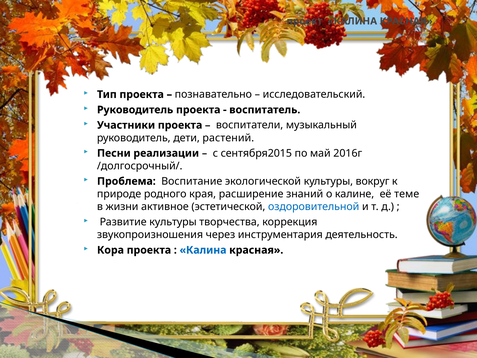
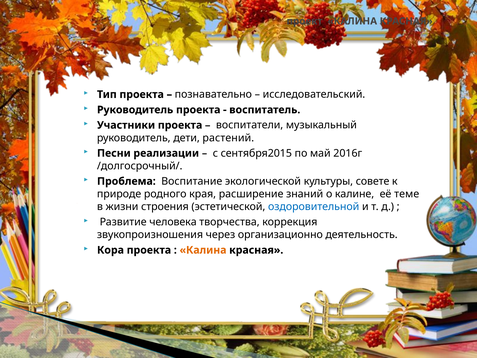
вокруг: вокруг -> совете (373, 181)
активное: активное -> строения (165, 207)
Развитие культуры: культуры -> человека (173, 222)
инструментария: инструментария -> организационно (280, 235)
Калина colour: blue -> orange (203, 250)
